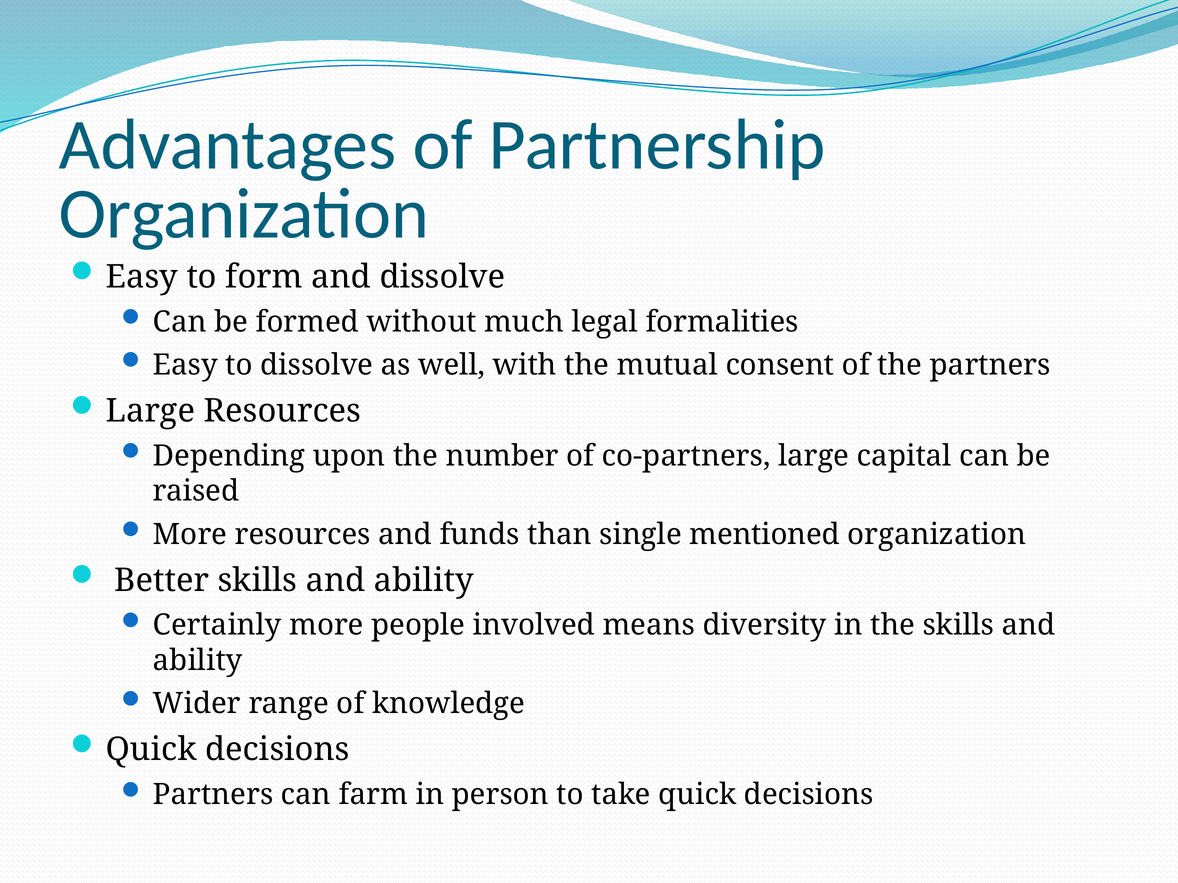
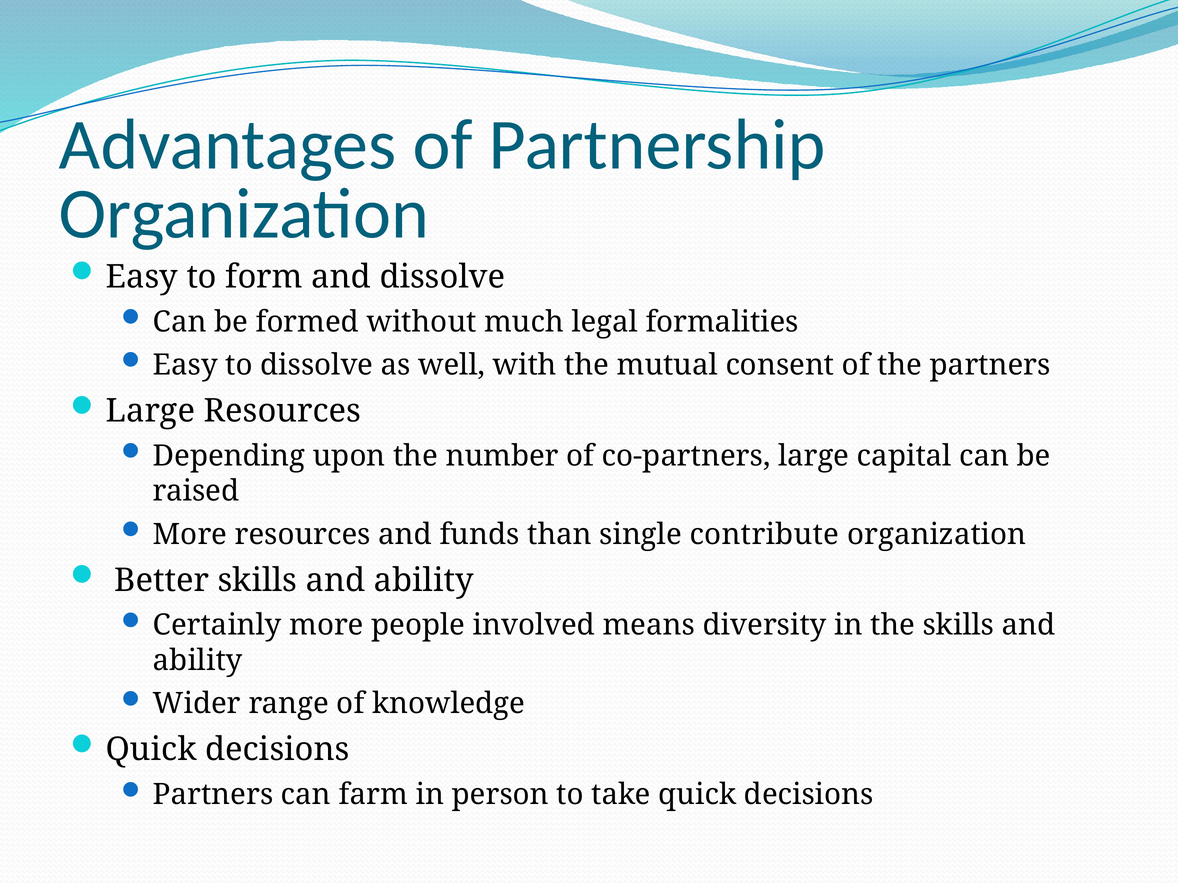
mentioned: mentioned -> contribute (764, 535)
